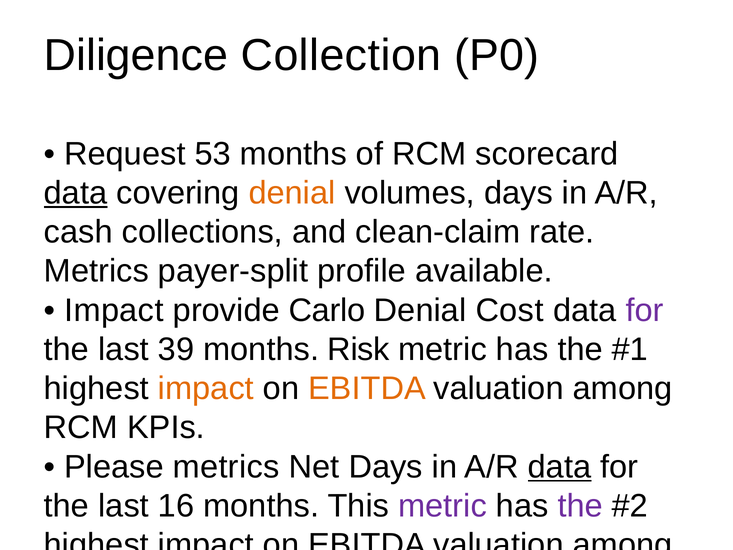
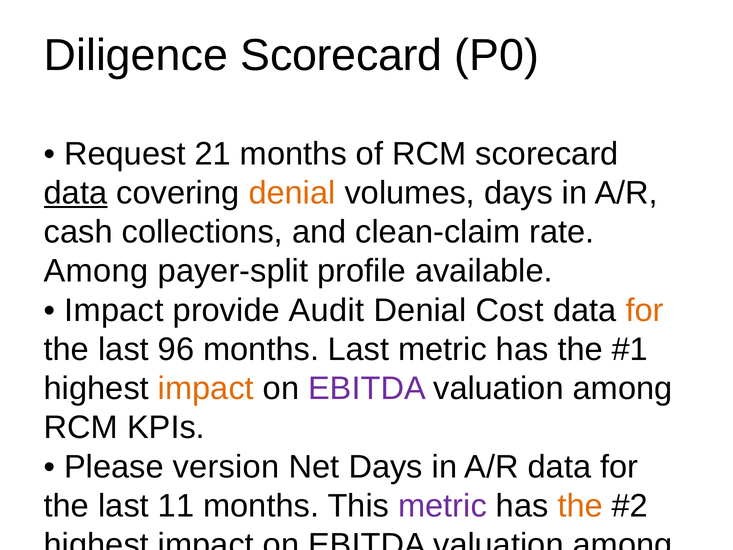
Diligence Collection: Collection -> Scorecard (341, 56)
53: 53 -> 21 (213, 154)
Metrics: Metrics -> Among (96, 271)
Carlo: Carlo -> Audit (327, 310)
for colour: purple -> orange (645, 310)
39: 39 -> 96 (176, 349)
months Risk: Risk -> Last (358, 349)
EBITDA colour: orange -> purple (367, 388)
Please metrics: metrics -> version (226, 467)
data underline: present -> none (560, 467)
16: 16 -> 11 (176, 506)
the colour: purple -> orange (580, 506)
